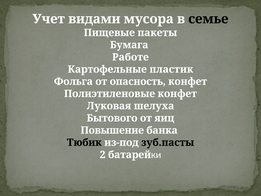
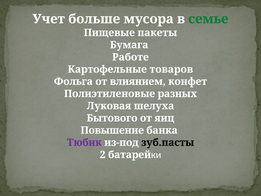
видами: видами -> больше (94, 19)
семье colour: black -> green (208, 19)
пластик: пластик -> товаров (171, 69)
опасность: опасность -> влиянием (138, 81)
Полиэтиленовые конфет: конфет -> разных (177, 94)
Тюбик colour: black -> purple (84, 142)
